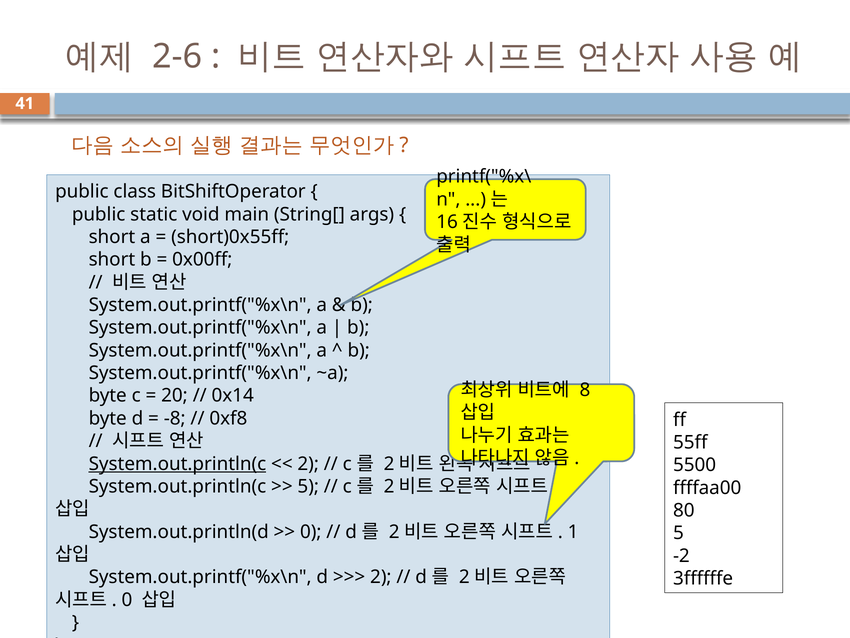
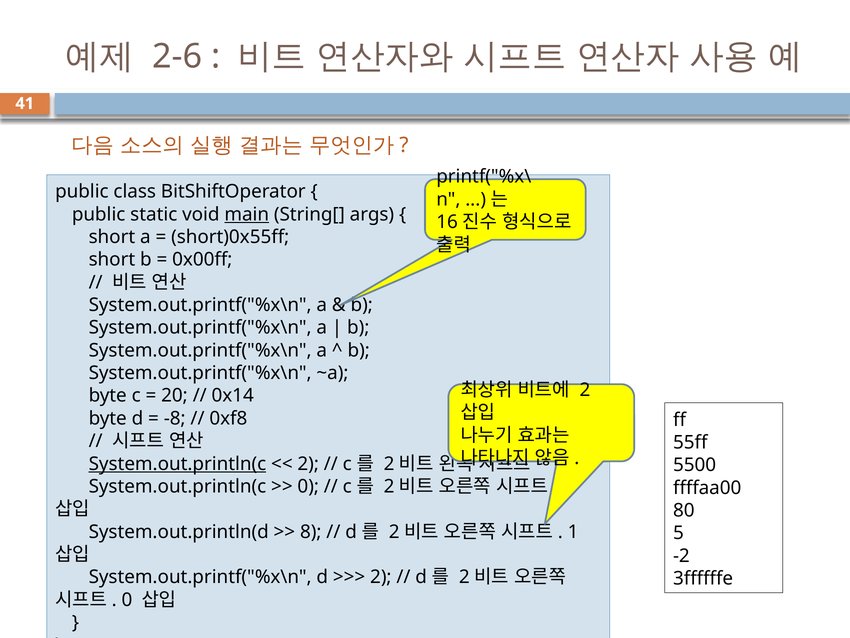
main underline: none -> present (247, 214)
8: 8 -> 2 (585, 390)
5: 5 -> 0 (308, 486)
0: 0 -> 8 (311, 531)
